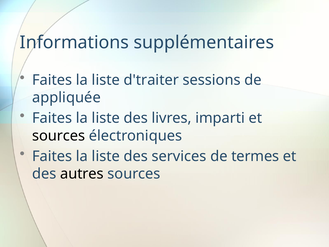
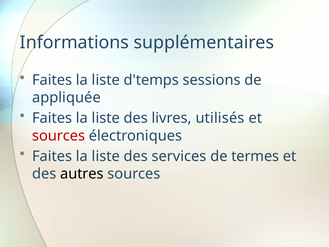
d'traiter: d'traiter -> d'temps (151, 80)
imparti: imparti -> utilisés (220, 118)
sources colour: black -> red (59, 136)
